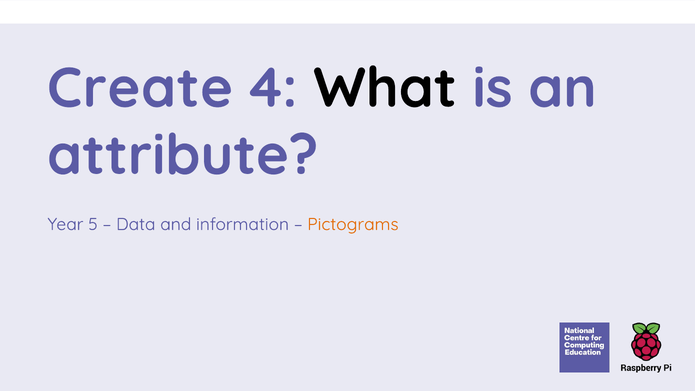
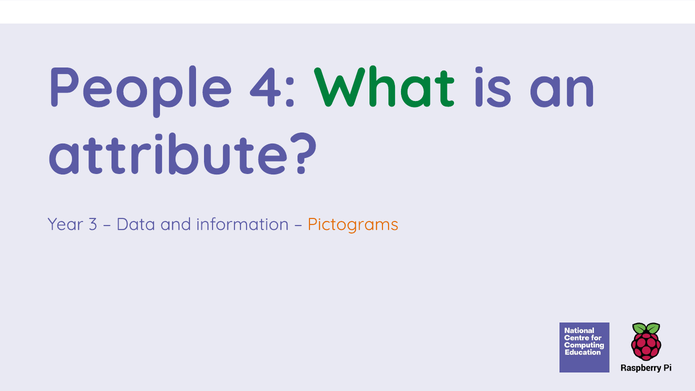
Create: Create -> People (140, 88)
What colour: black -> green (385, 88)
5: 5 -> 3 (93, 224)
